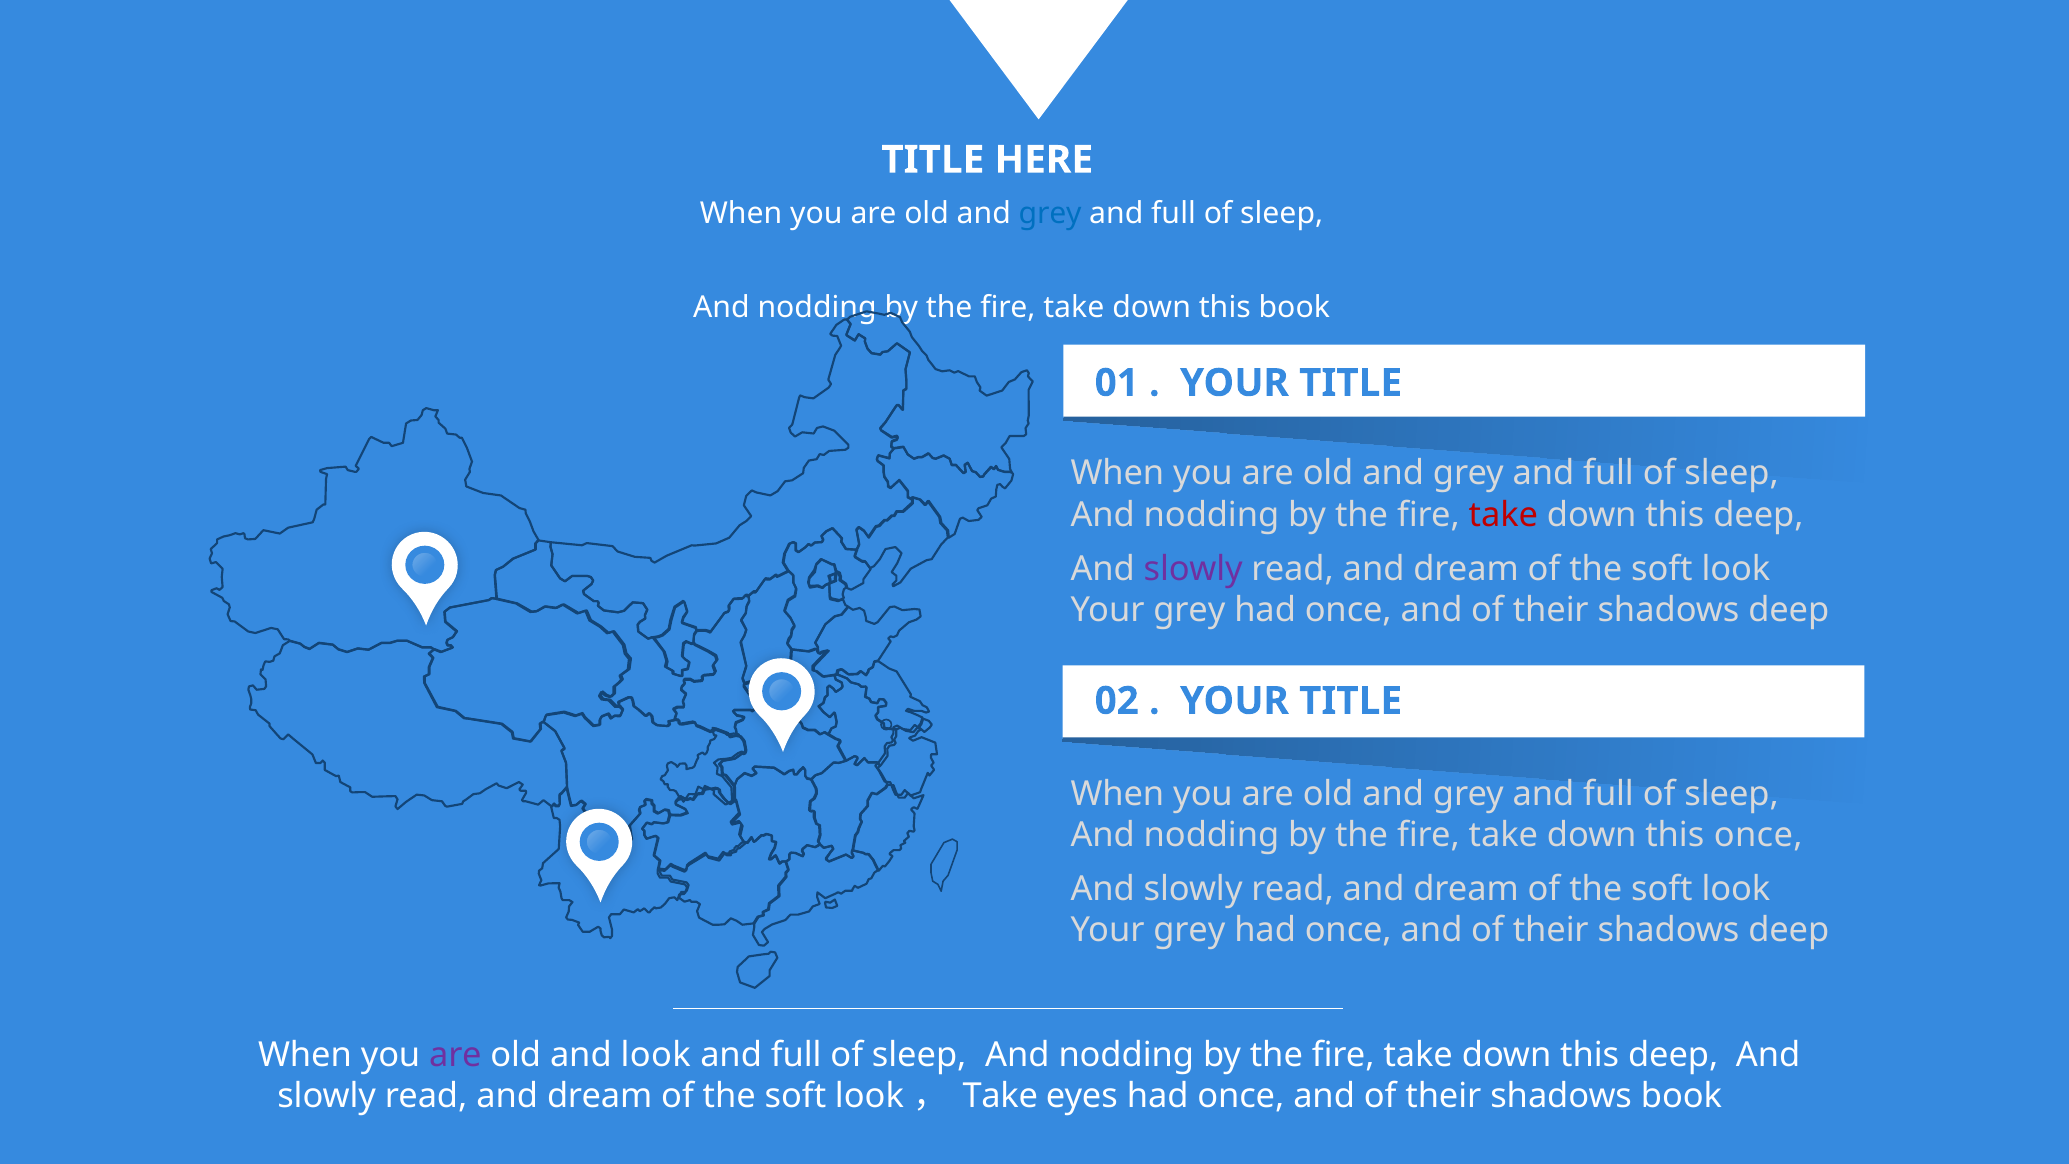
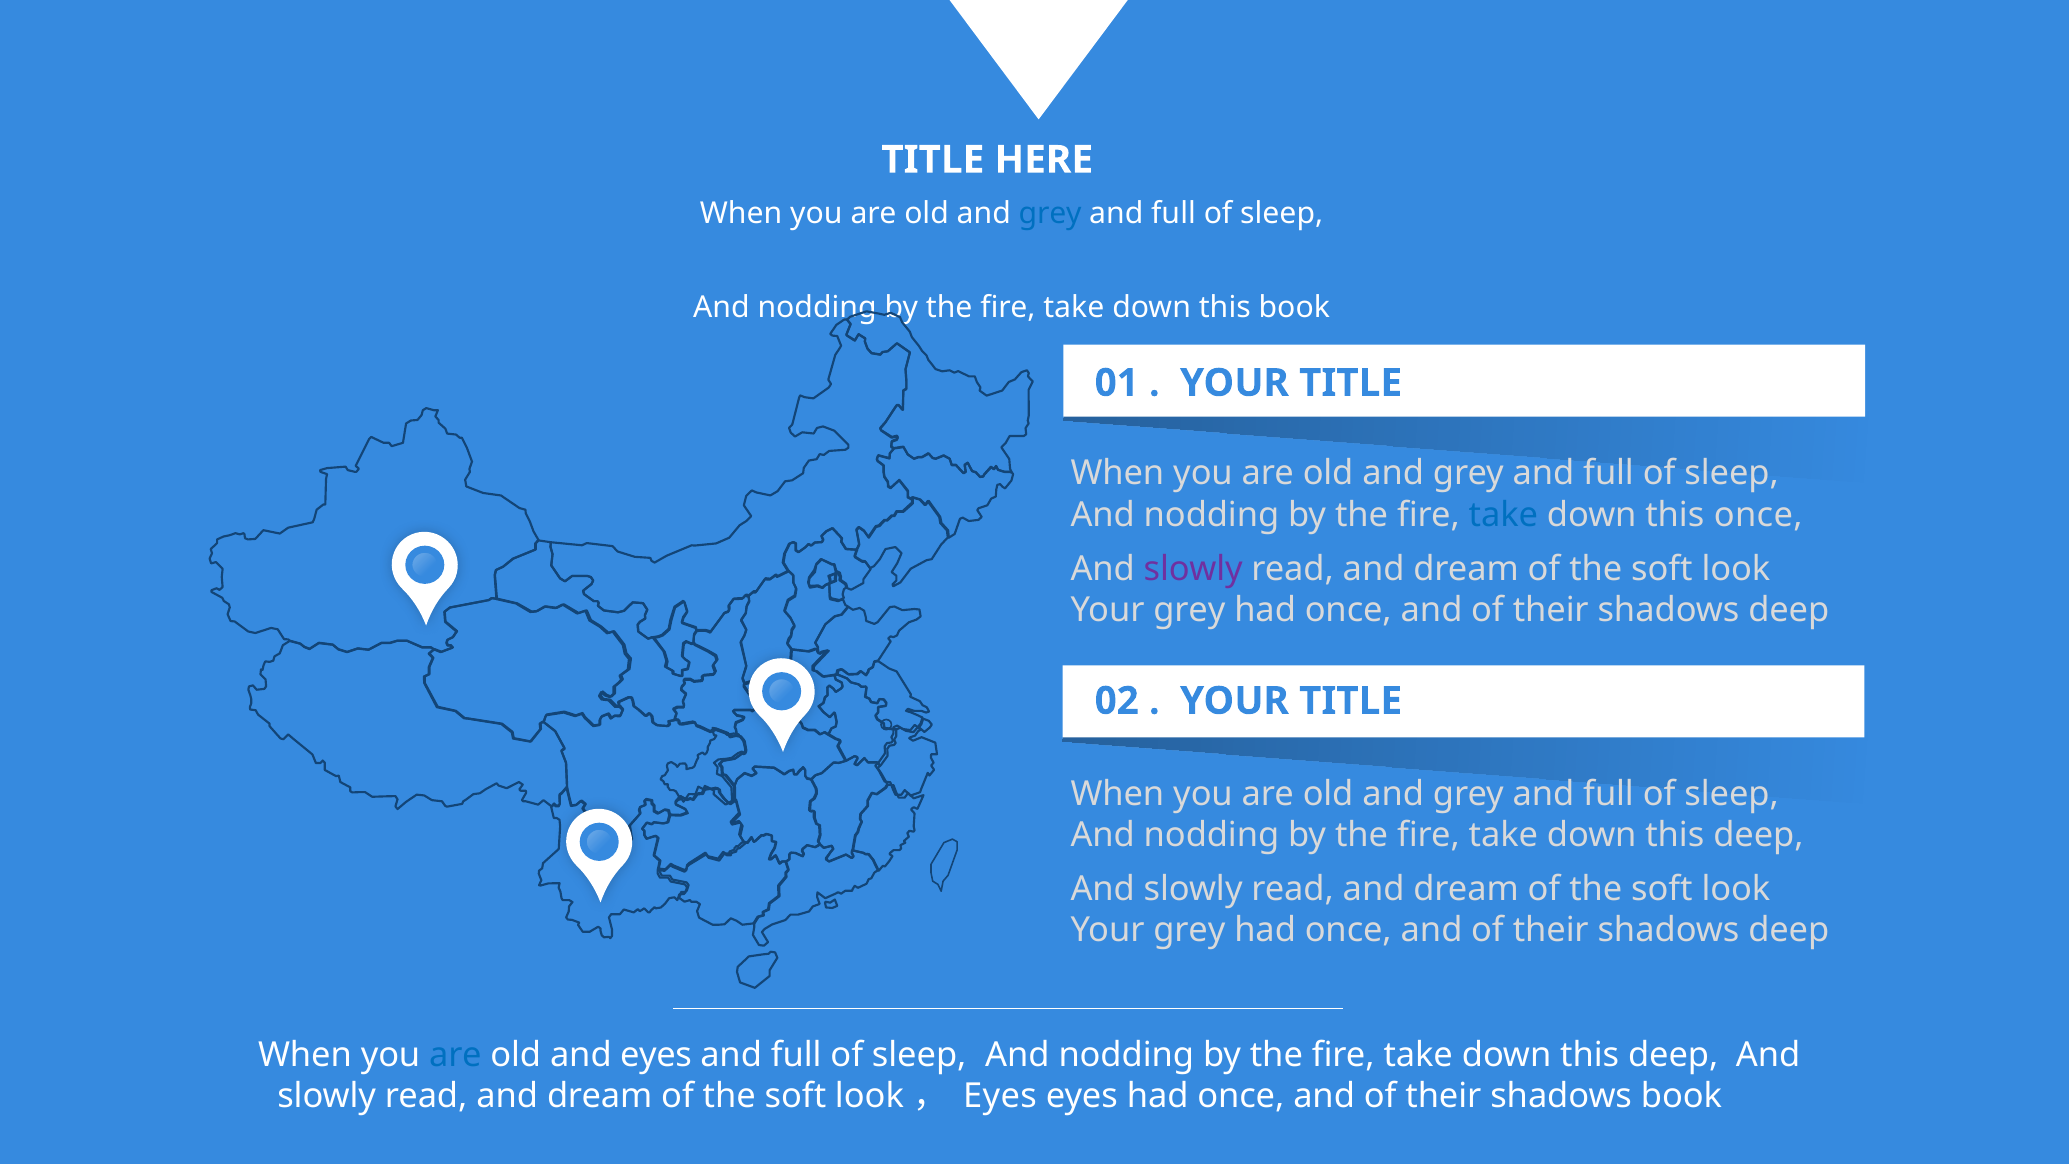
take colour: red -> blue (1503, 515)
deep: deep -> once (1758, 515)
once: once -> deep (1758, 835)
are colour: purple -> blue (455, 1055)
and look: look -> eyes (656, 1055)
Take: Take -> Eyes (1000, 1096)
